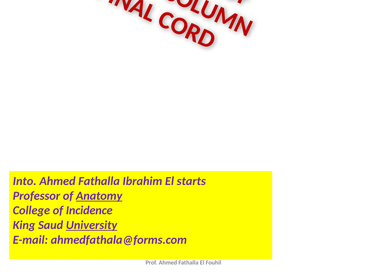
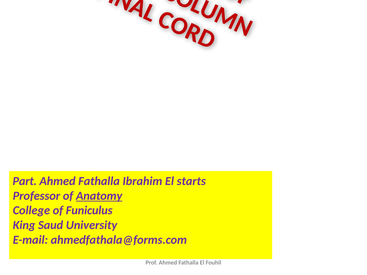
Into: Into -> Part (25, 181)
Incidence: Incidence -> Funiculus (89, 211)
University underline: present -> none (92, 225)
